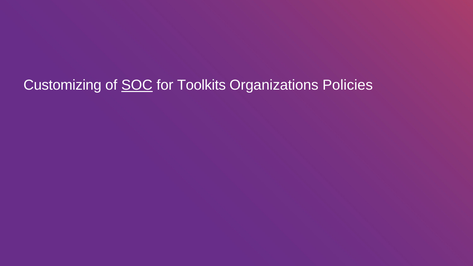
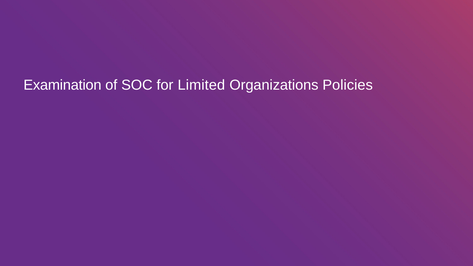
Customizing: Customizing -> Examination (62, 85)
SOC underline: present -> none (137, 85)
Toolkits: Toolkits -> Limited (201, 85)
